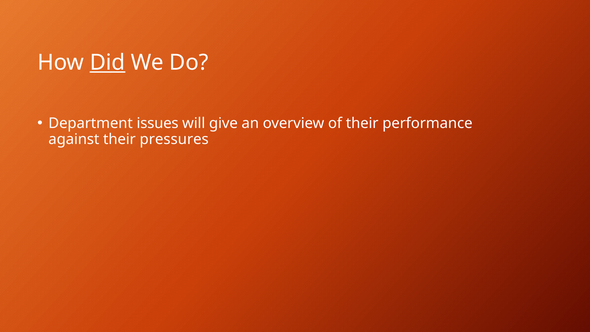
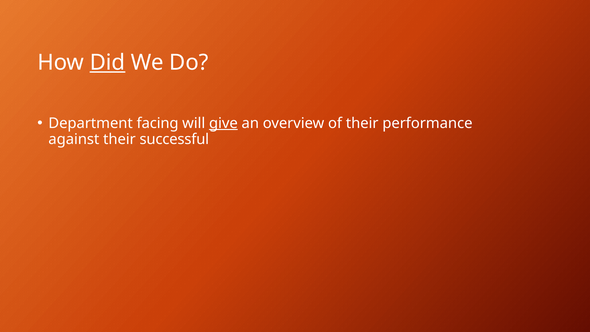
issues: issues -> facing (158, 123)
give underline: none -> present (223, 123)
pressures: pressures -> successful (174, 139)
